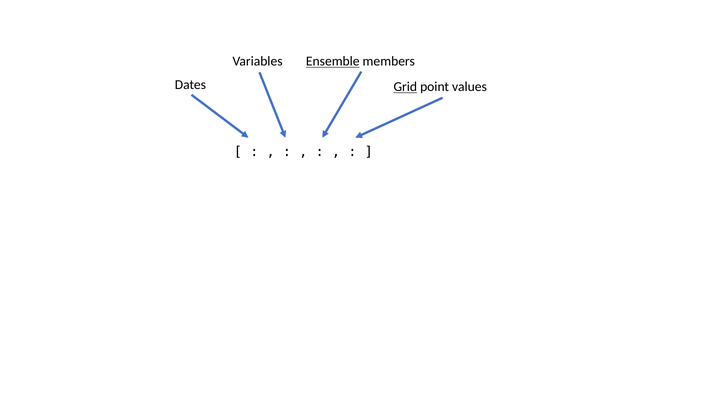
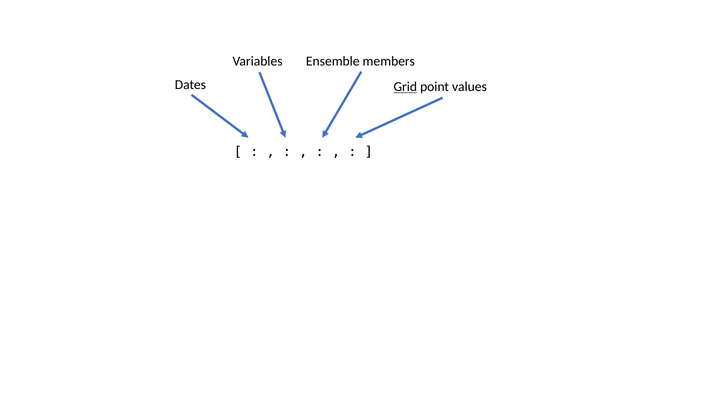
Ensemble underline: present -> none (333, 61)
